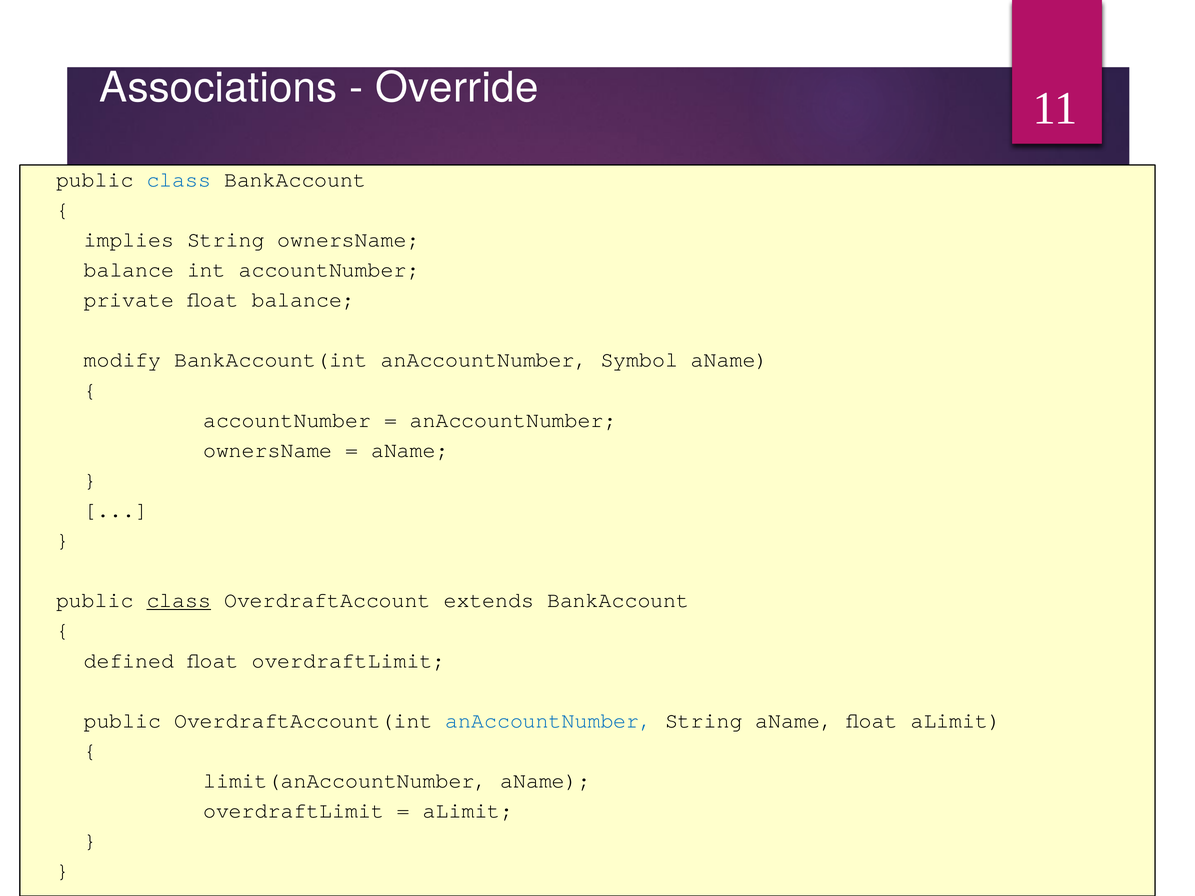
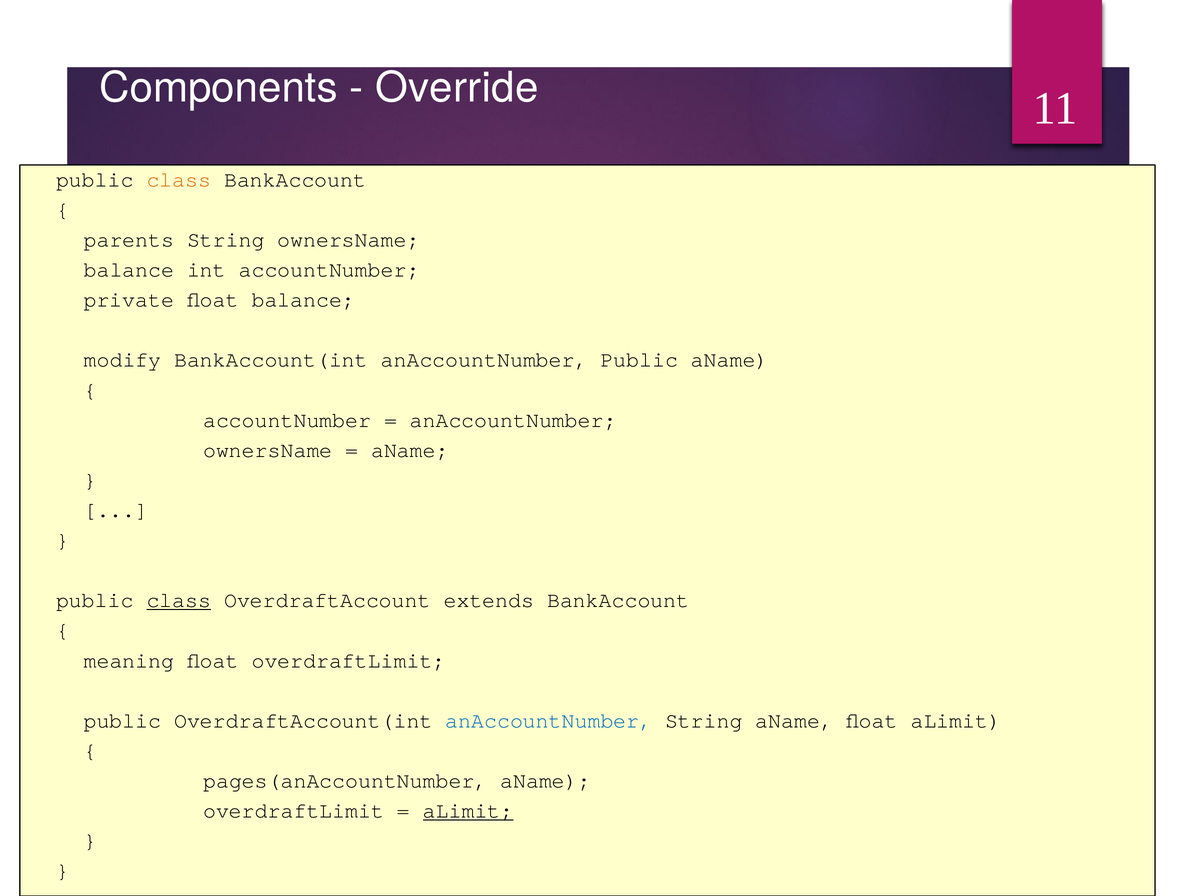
Associations: Associations -> Components (218, 88)
class colour: blue -> orange (179, 180)
implies: implies -> parents (129, 240)
anAccountNumber Symbol: Symbol -> Public (639, 360)
defined: defined -> meaning (129, 661)
limit(anAccountNumber: limit(anAccountNumber -> pages(anAccountNumber (345, 781)
aLimit underline: none -> present (468, 811)
